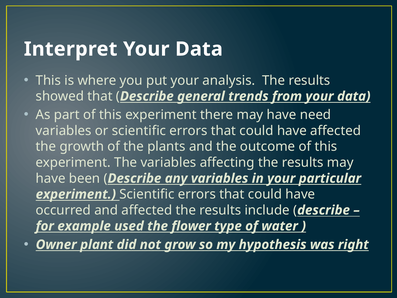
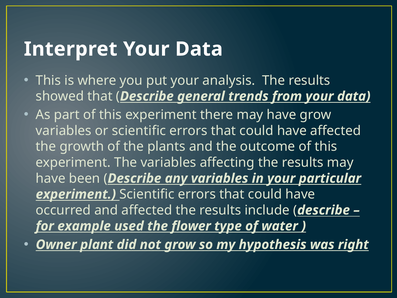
have need: need -> grow (316, 115)
